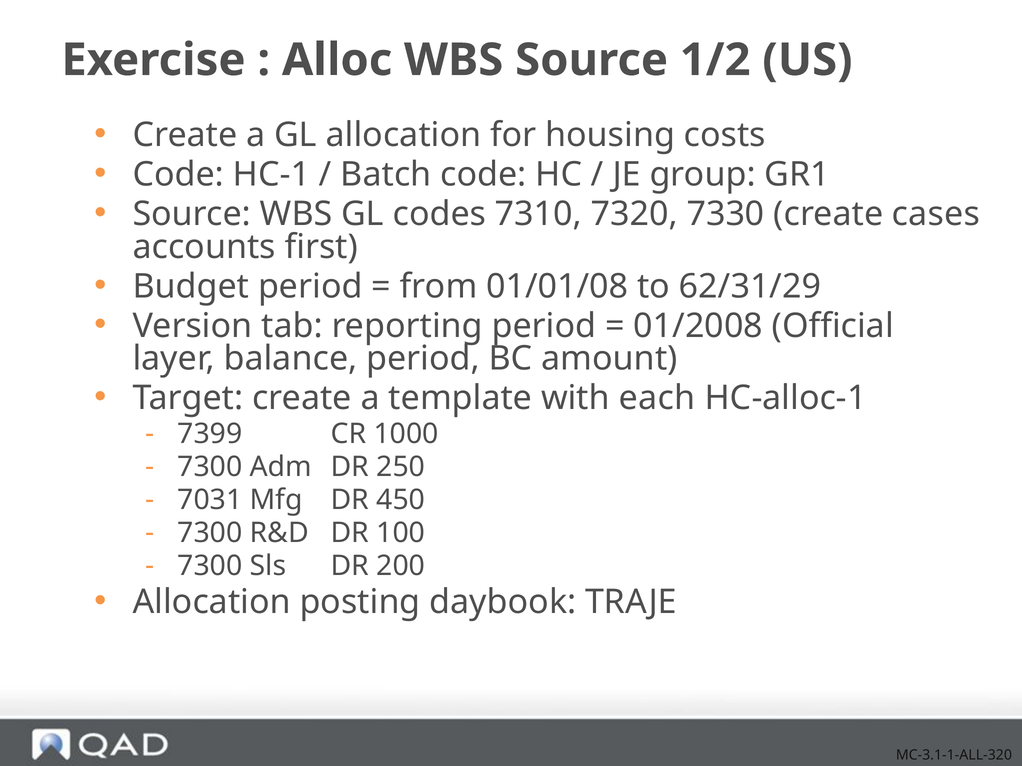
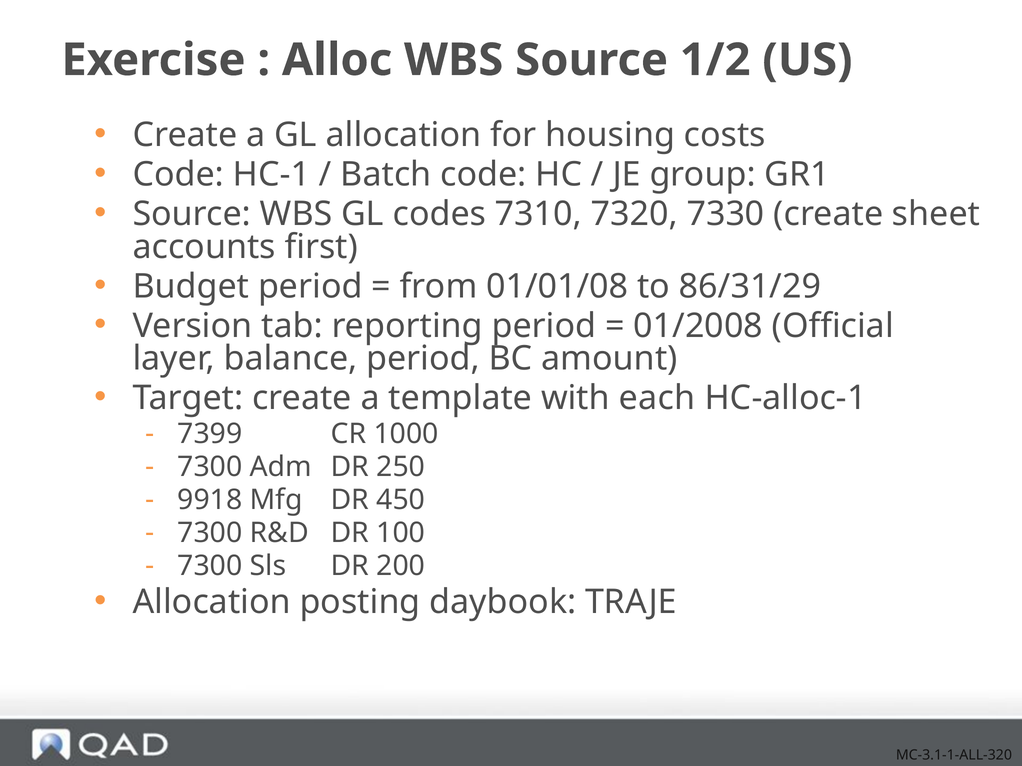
cases: cases -> sheet (936, 214)
62/31/29: 62/31/29 -> 86/31/29 (750, 287)
7031: 7031 -> 9918 (210, 500)
